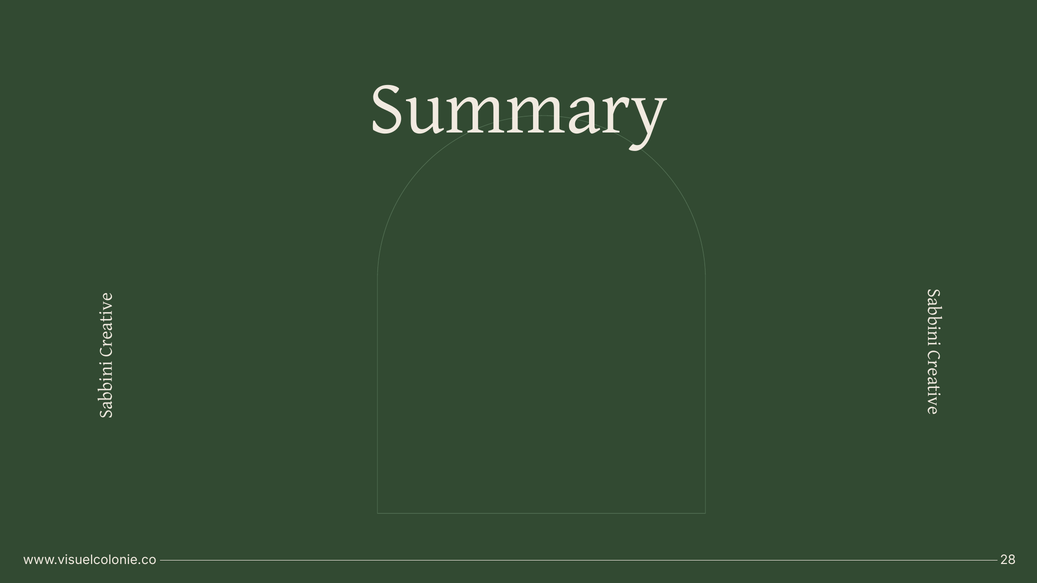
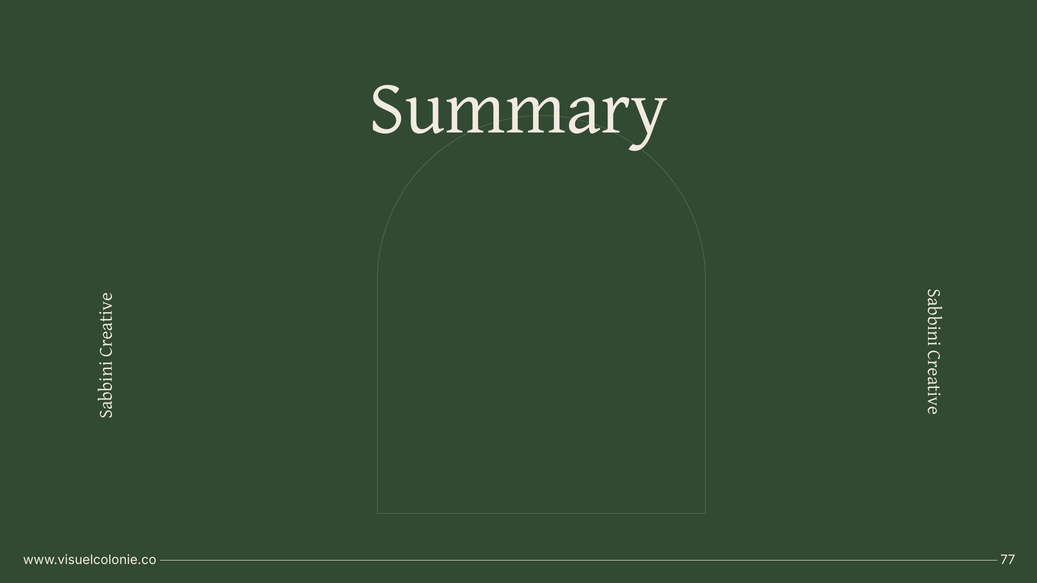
28: 28 -> 77 (1008, 560)
